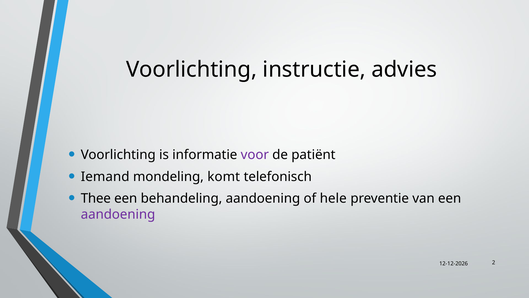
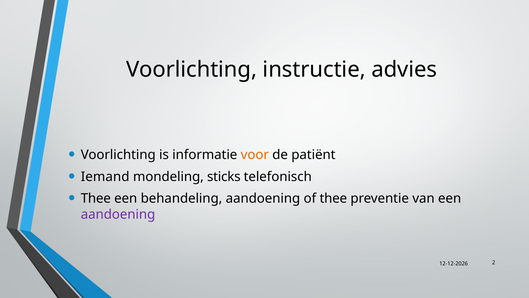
voor colour: purple -> orange (255, 155)
komt: komt -> sticks (224, 176)
of hele: hele -> thee (333, 198)
